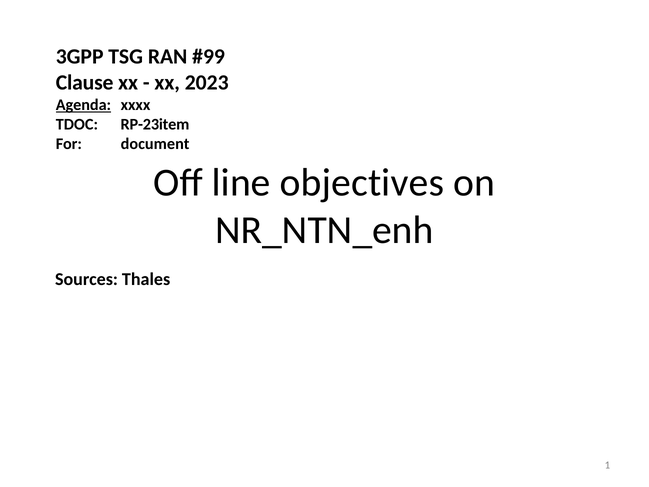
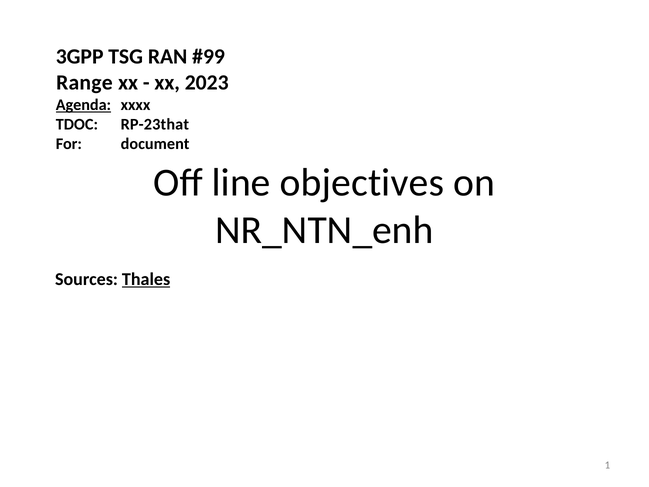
Clause: Clause -> Range (84, 83)
RP-23item: RP-23item -> RP-23that (155, 124)
Thales underline: none -> present (146, 279)
